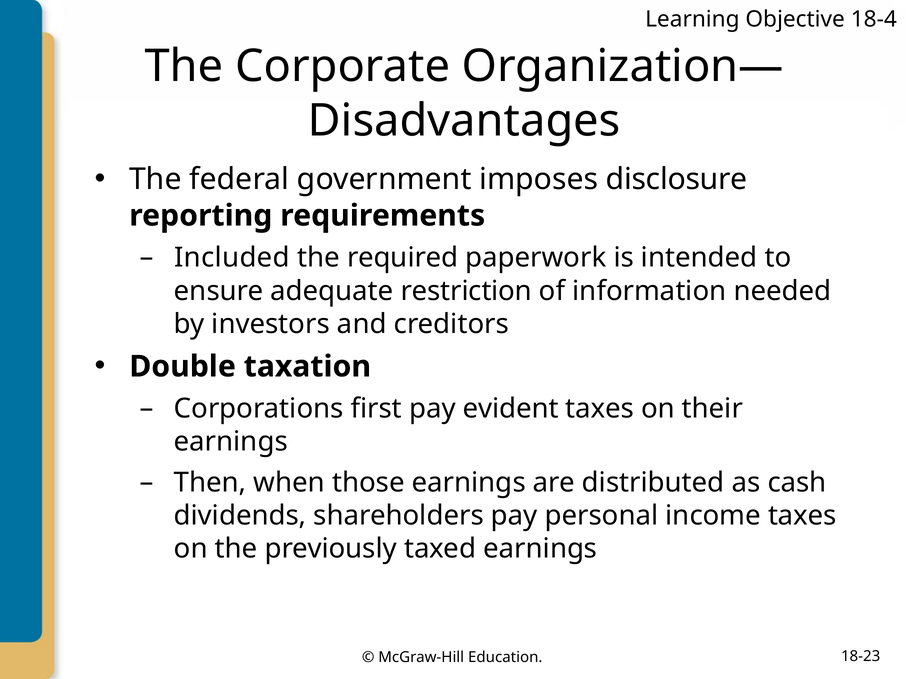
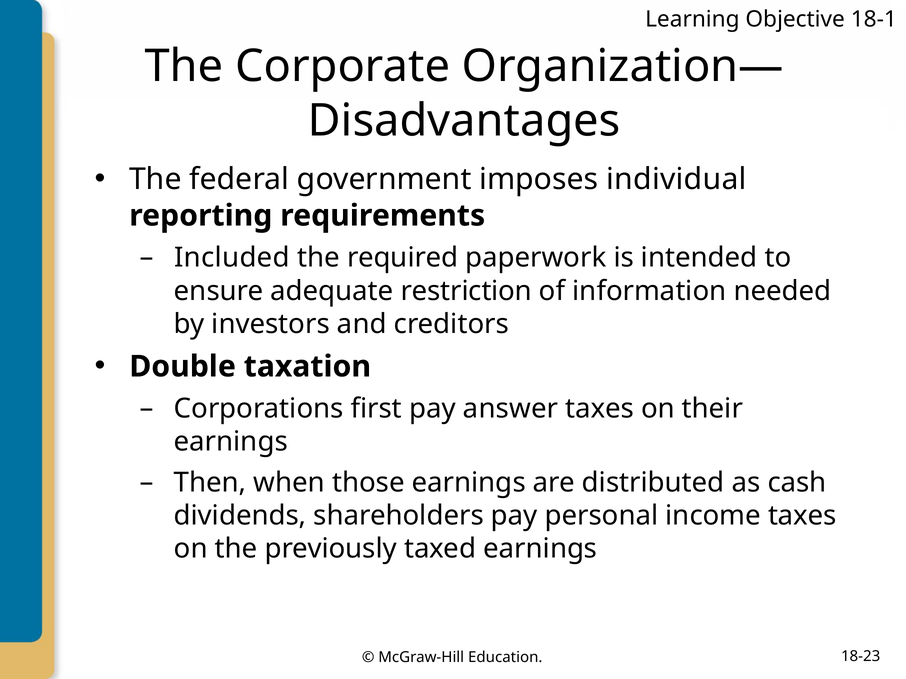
18-4: 18-4 -> 18-1 (874, 19)
disclosure: disclosure -> individual (676, 180)
evident: evident -> answer (511, 409)
